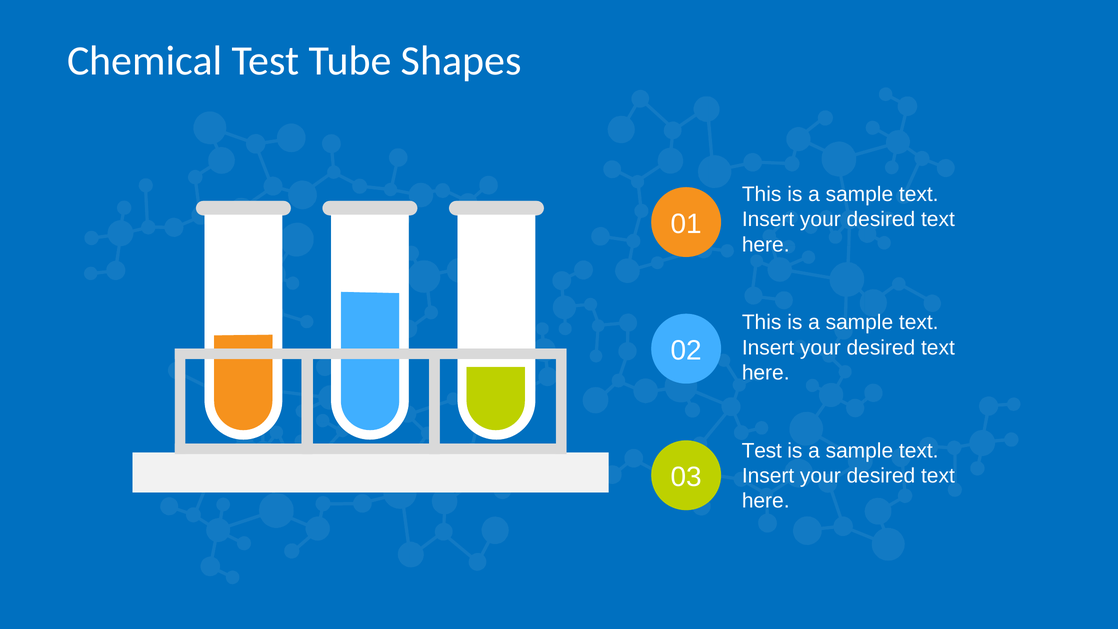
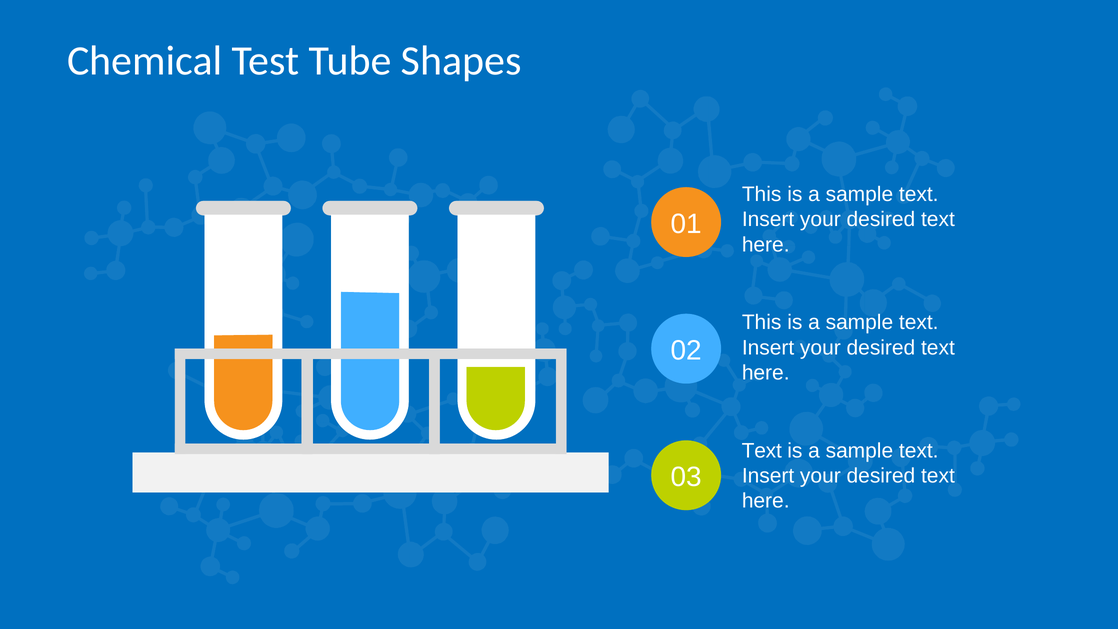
Test: Test -> Text (762, 451)
